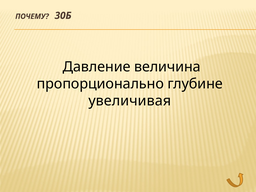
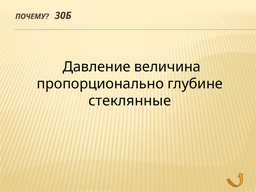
увеличивая: увеличивая -> стеклянные (130, 101)
